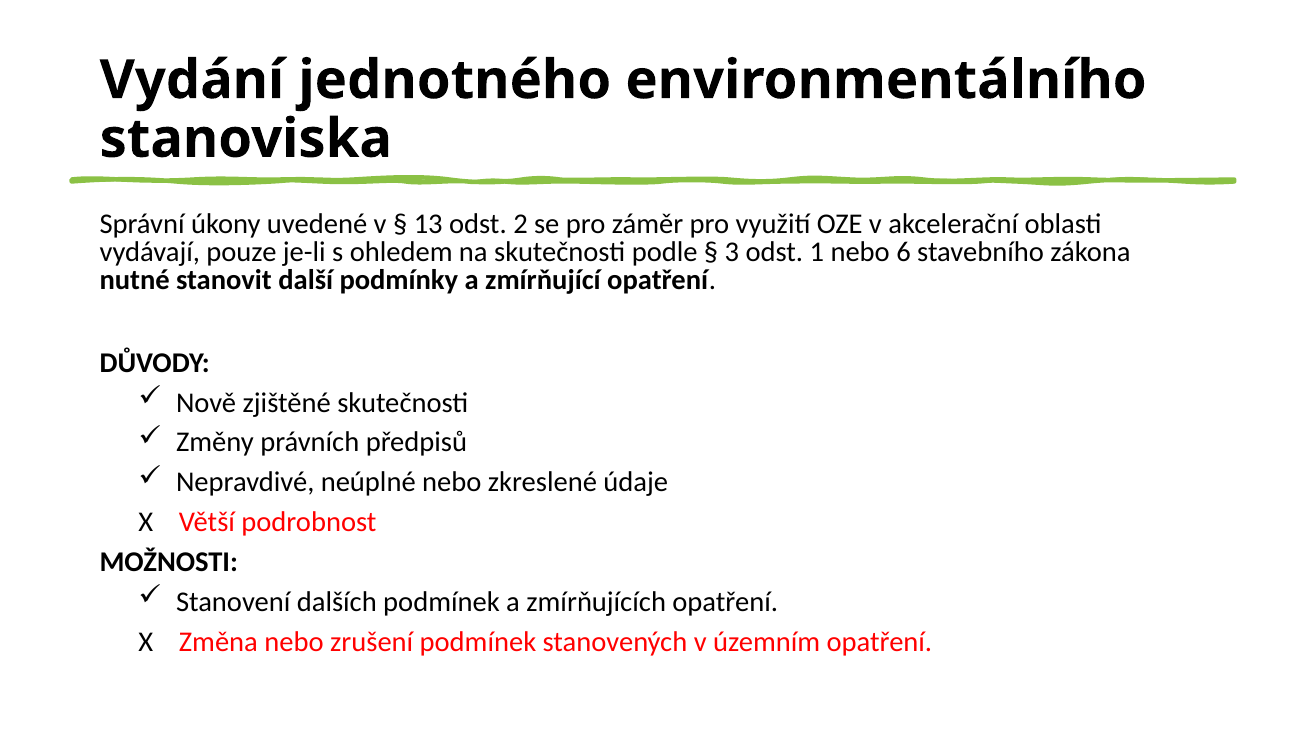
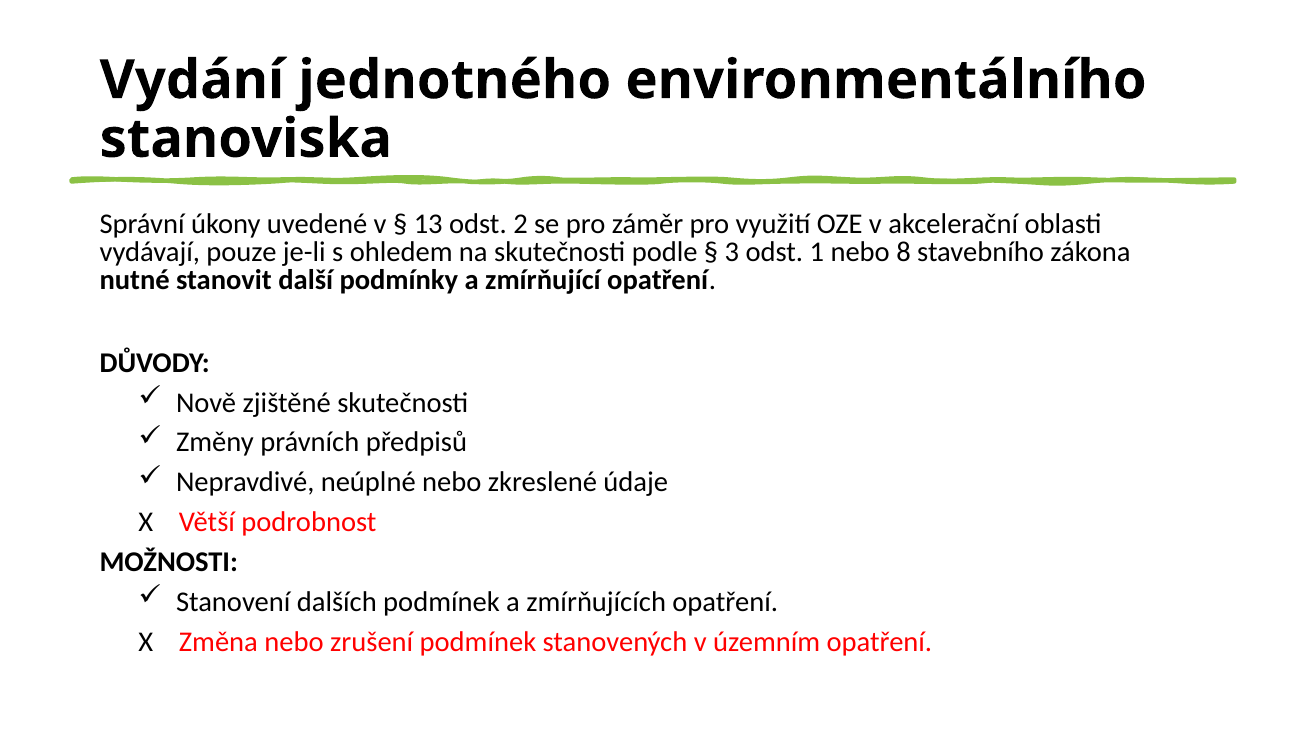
6: 6 -> 8 (904, 252)
